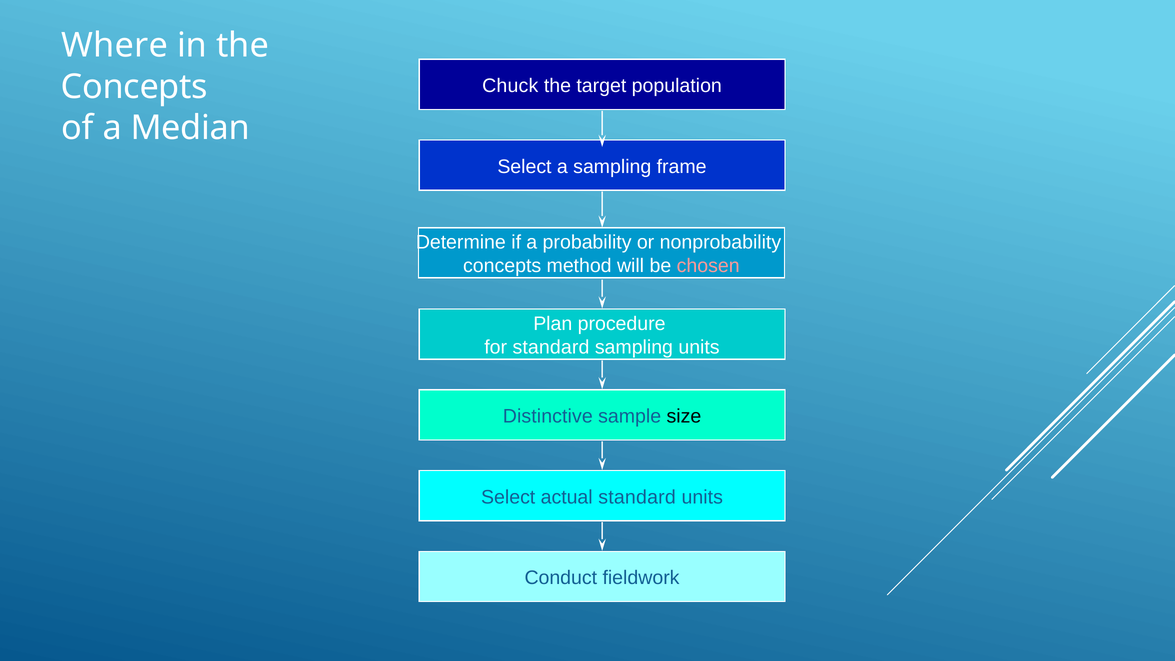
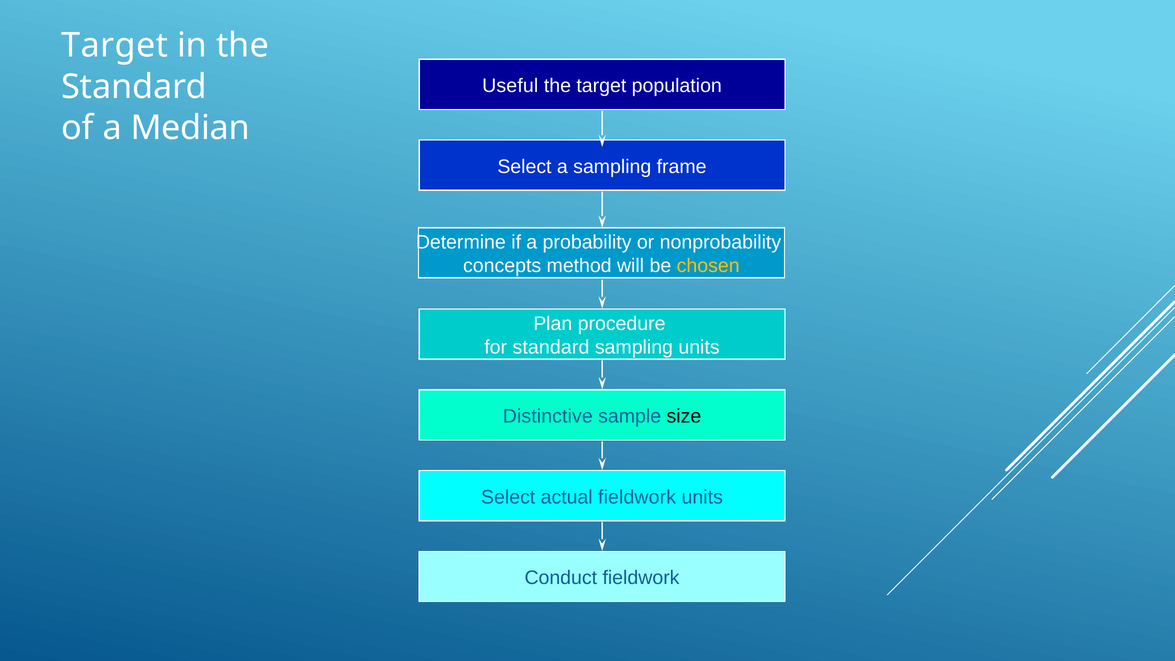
Where: Where -> Target (115, 46)
Chuck: Chuck -> Useful (510, 86)
Concepts: Concepts -> Standard (134, 87)
chosen colour: pink -> yellow (708, 266)
actual standard: standard -> fieldwork (637, 497)
